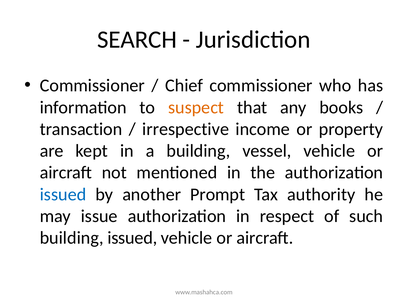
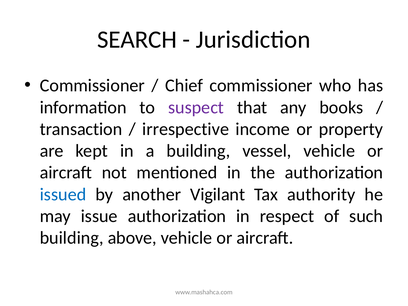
suspect colour: orange -> purple (196, 107)
Prompt: Prompt -> Vigilant (218, 194)
building issued: issued -> above (132, 238)
